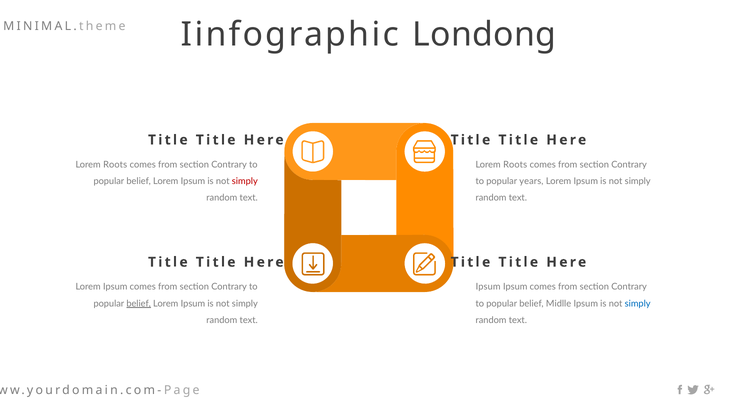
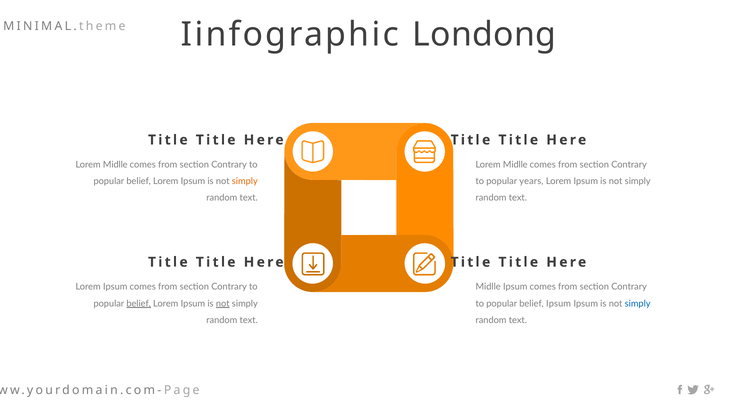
Roots: Roots -> Midlle (115, 165)
Roots: Roots -> Midlle (515, 165)
simply colour: red -> orange (245, 181)
Ipsum: Ipsum -> Midlle (488, 287)
not underline: none -> present (223, 304)
belief Midlle: Midlle -> Ipsum (559, 304)
